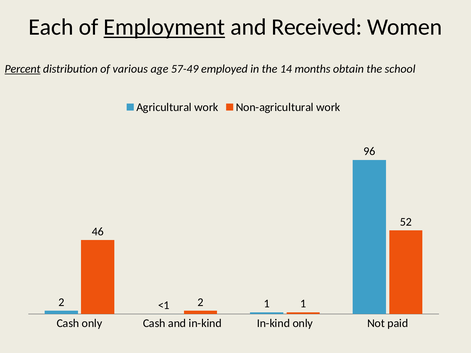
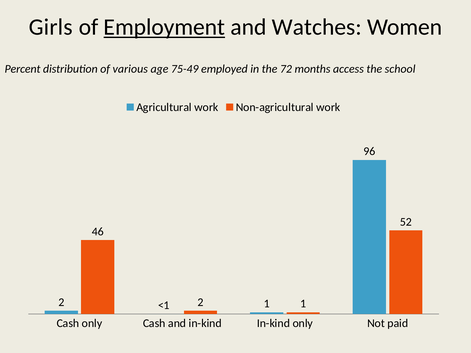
Each: Each -> Girls (51, 27)
Received: Received -> Watches (317, 27)
Percent underline: present -> none (23, 69)
57-49: 57-49 -> 75-49 (185, 69)
14: 14 -> 72 (286, 69)
obtain: obtain -> access (348, 69)
